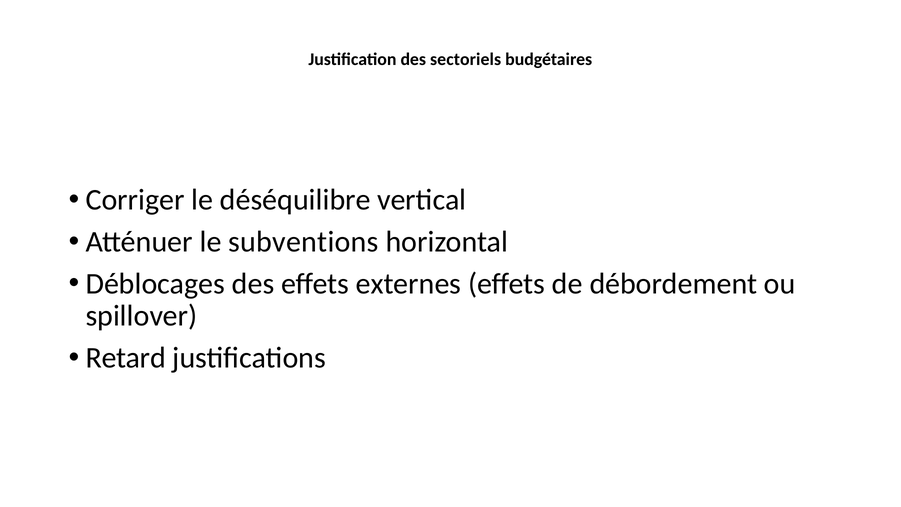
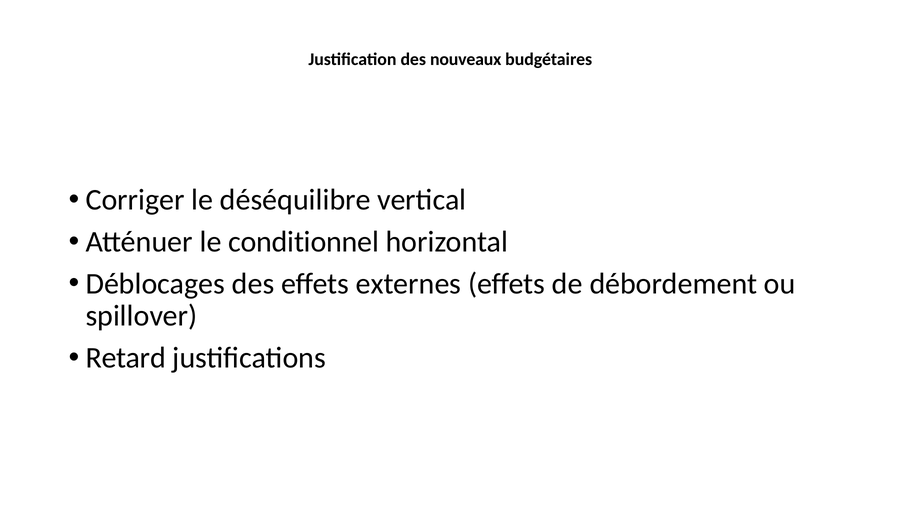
sectoriels: sectoriels -> nouveaux (466, 59)
subventions: subventions -> conditionnel (304, 242)
